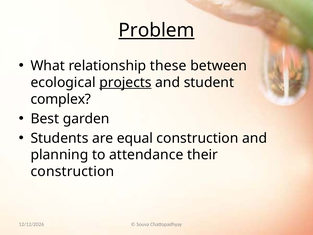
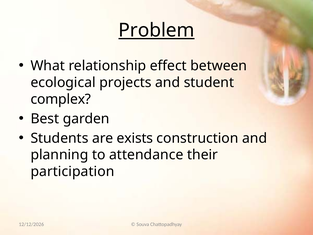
these: these -> effect (168, 66)
projects underline: present -> none (125, 82)
equal: equal -> exists (135, 138)
construction: construction -> participation (72, 171)
